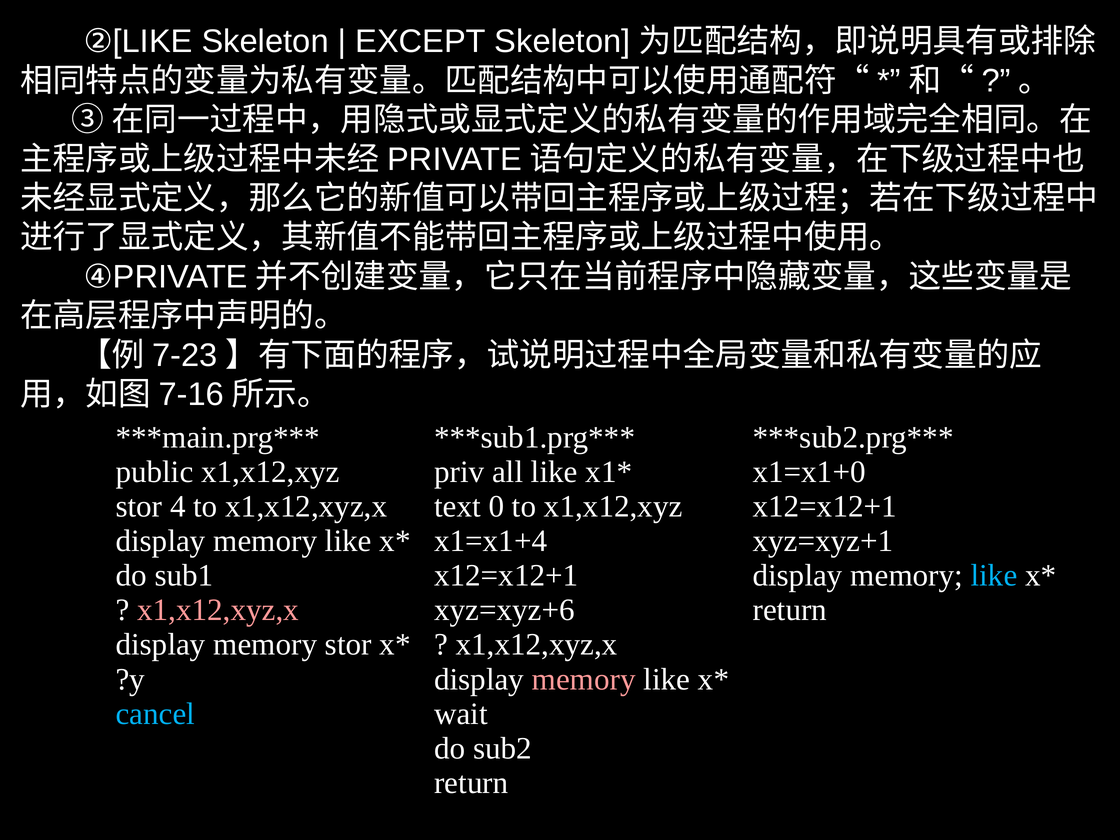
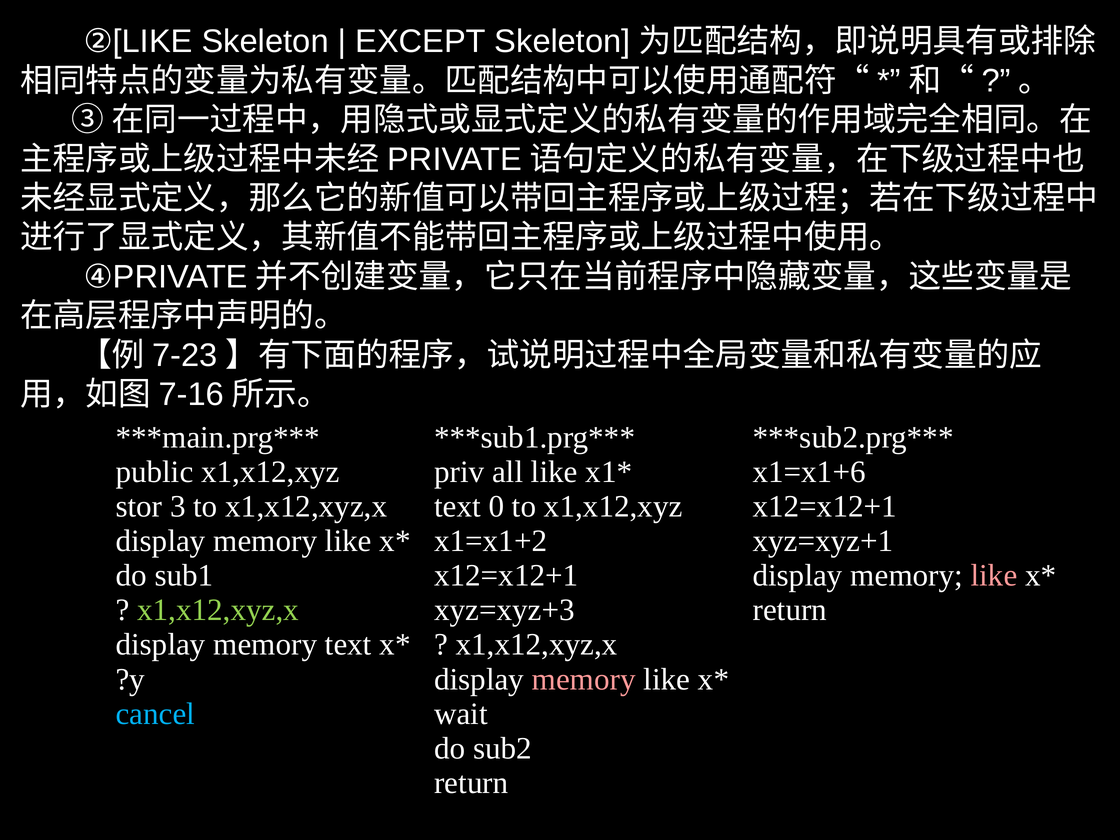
x1=x1+0: x1=x1+0 -> x1=x1+6 (809, 472)
4: 4 -> 3 (178, 507)
x1=x1+4: x1=x1+4 -> x1=x1+2 (491, 541)
like colour: light blue -> pink (994, 576)
x1,x12,xyz,x colour: pink -> light green (218, 610)
xyz=xyz+6: xyz=xyz+6 -> xyz=xyz+3 (504, 610)
memory stor: stor -> text (348, 645)
